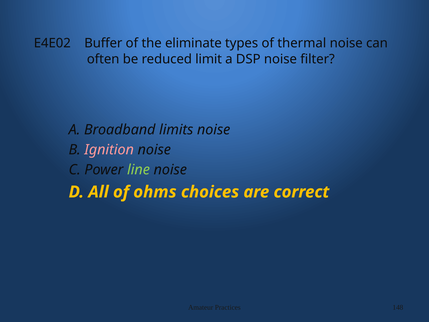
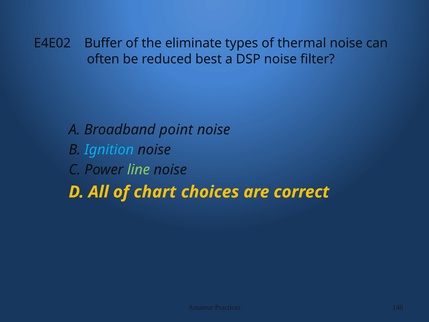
limit: limit -> best (209, 59)
limits: limits -> point (176, 130)
Ignition colour: pink -> light blue (109, 150)
ohms: ohms -> chart (155, 192)
